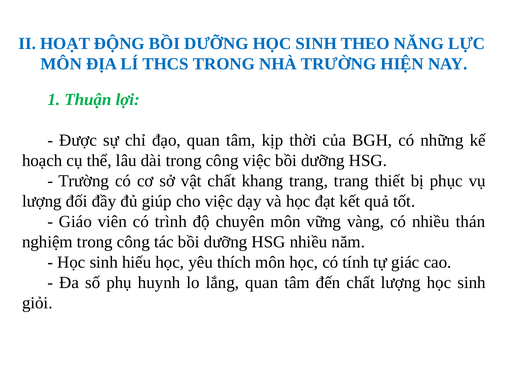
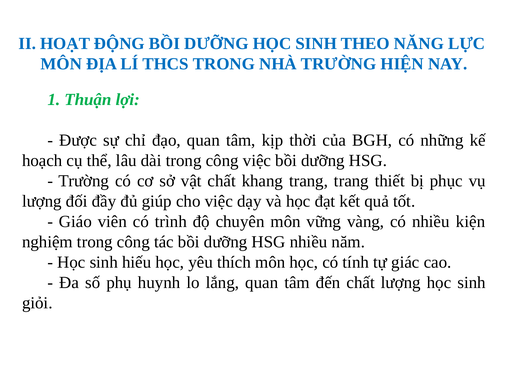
thán: thán -> kiện (471, 222)
